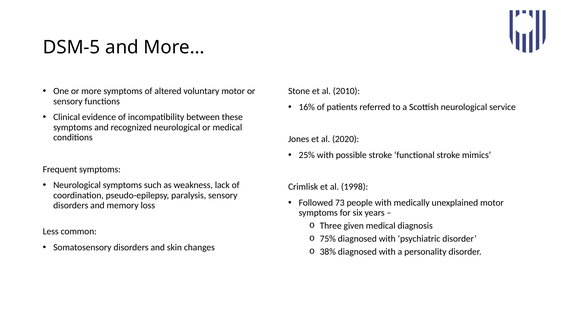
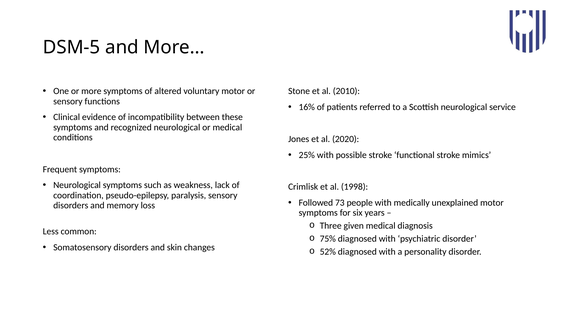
38%: 38% -> 52% (328, 252)
